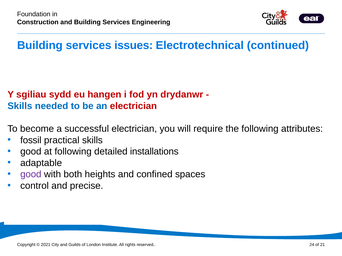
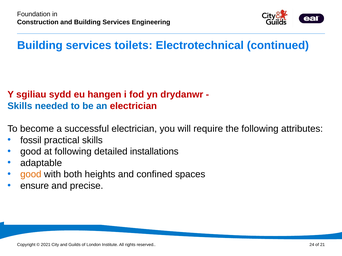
issues: issues -> toilets (134, 45)
good colour: purple -> orange (31, 175)
control: control -> ensure (35, 186)
